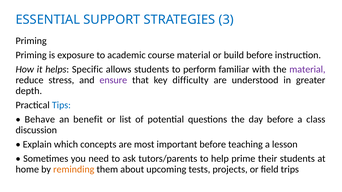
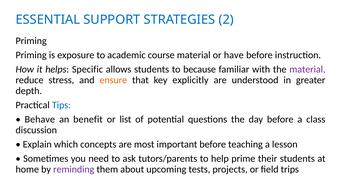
3: 3 -> 2 (226, 20)
build: build -> have (234, 55)
perform: perform -> because (200, 69)
ensure colour: purple -> orange (113, 80)
difficulty: difficulty -> explicitly (190, 80)
reminding colour: orange -> purple (74, 170)
